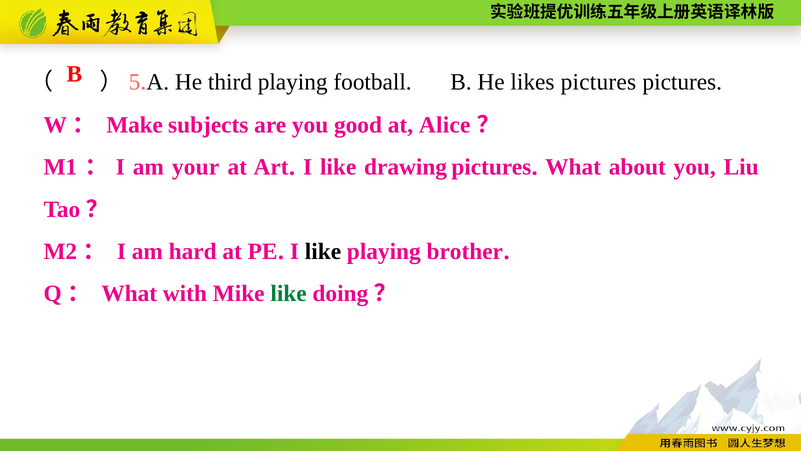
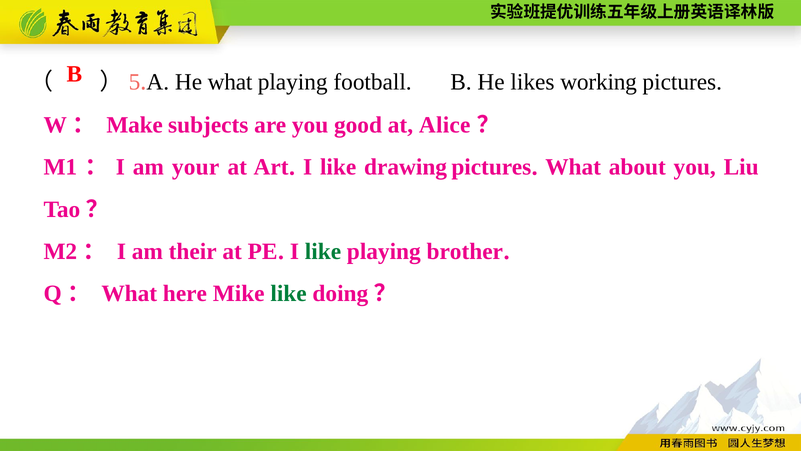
He third: third -> what (230, 82)
likes pictures: pictures -> working (599, 82)
hard: hard -> their (193, 251)
like colour: black -> green (323, 251)
with: with -> here (185, 293)
